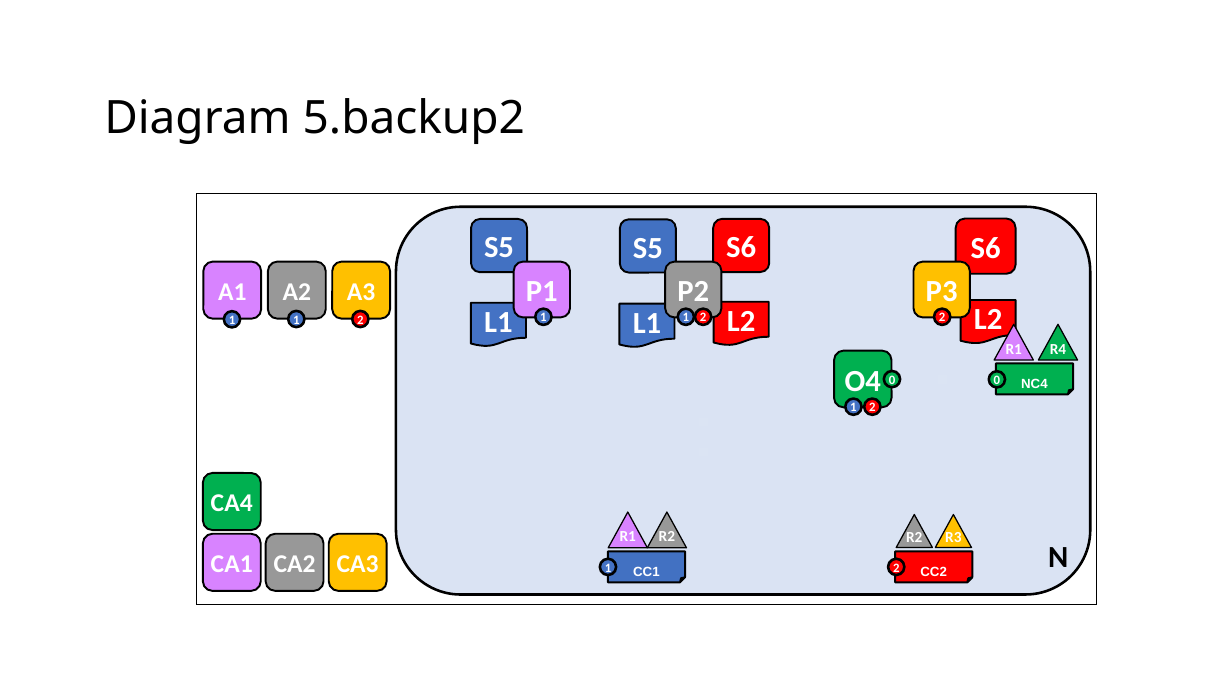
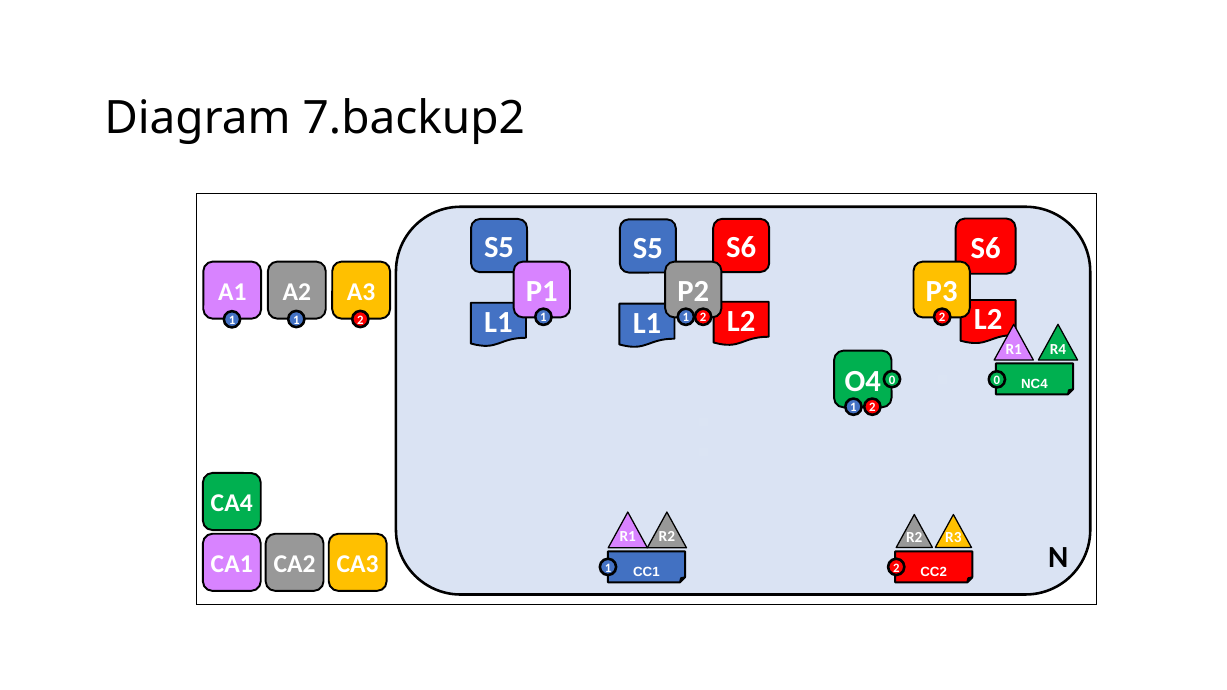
5.backup2: 5.backup2 -> 7.backup2 (414, 118)
